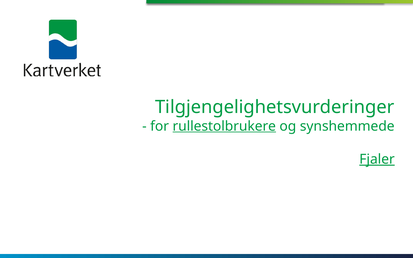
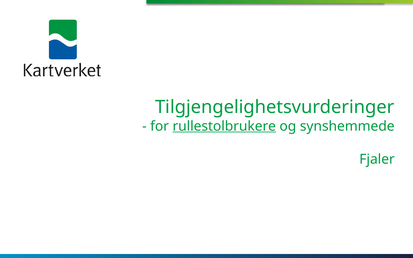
Fjaler underline: present -> none (377, 159)
